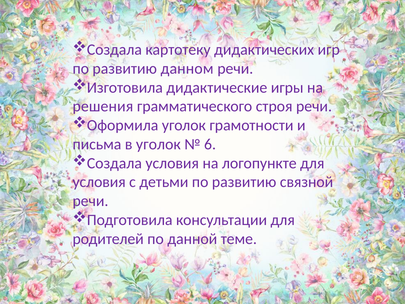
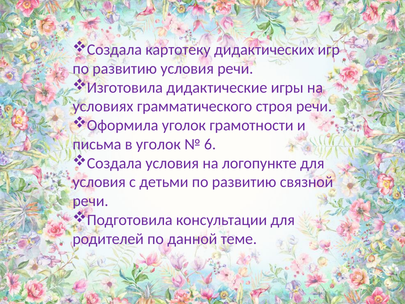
развитию данном: данном -> условия (187, 68)
решения: решения -> условиях (103, 106)
